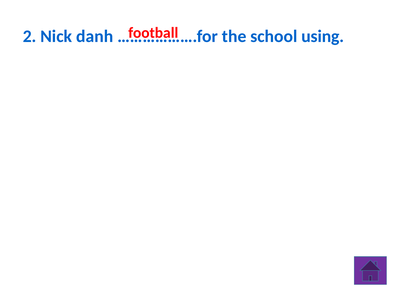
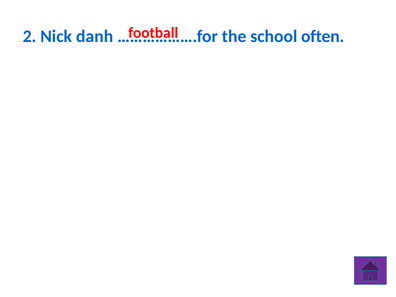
using: using -> often (323, 36)
